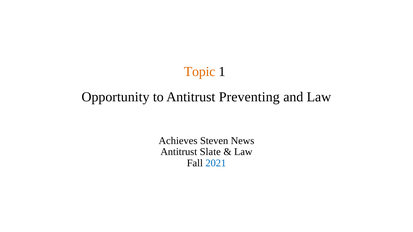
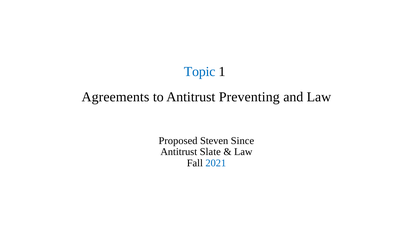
Topic colour: orange -> blue (200, 72)
Opportunity: Opportunity -> Agreements (115, 97)
Achieves: Achieves -> Proposed (178, 141)
News: News -> Since (242, 141)
